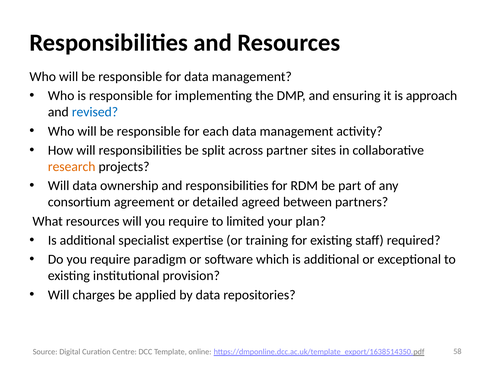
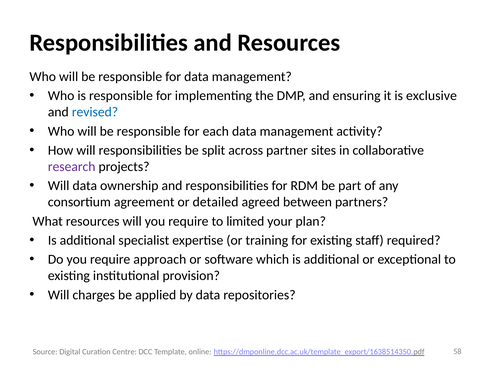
approach: approach -> exclusive (431, 96)
research colour: orange -> purple (72, 167)
paradigm: paradigm -> approach (160, 260)
